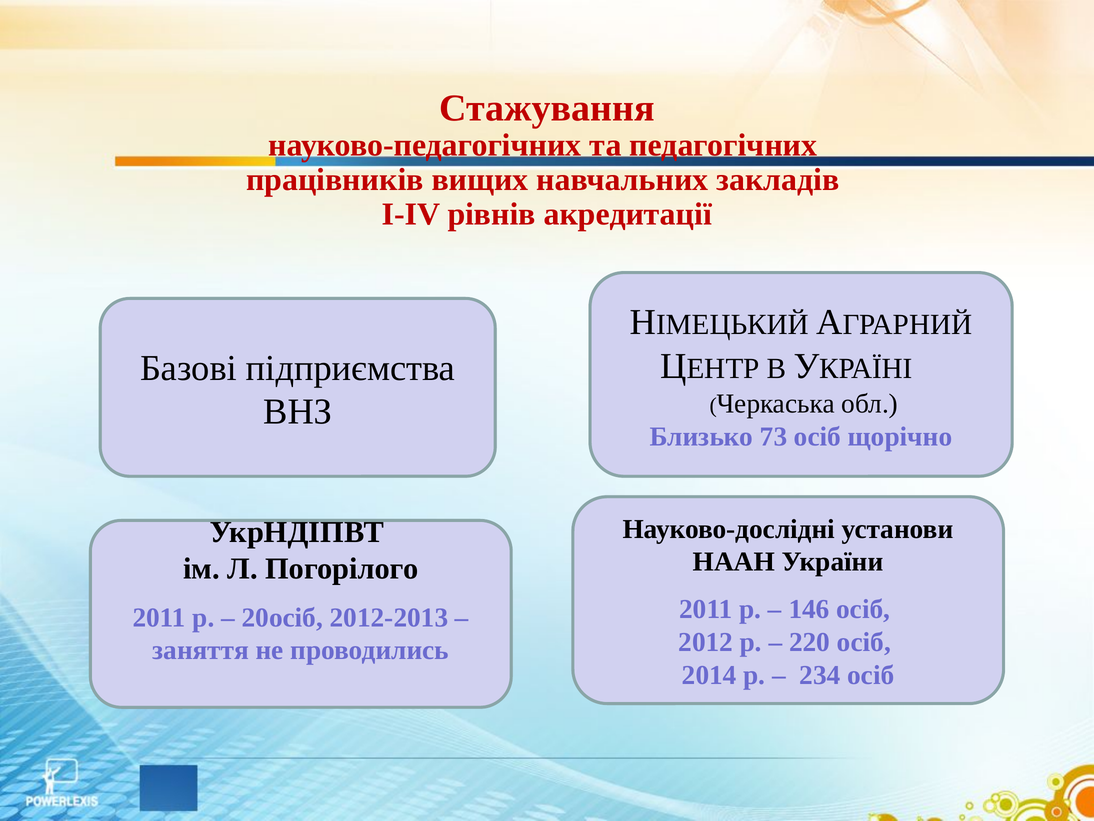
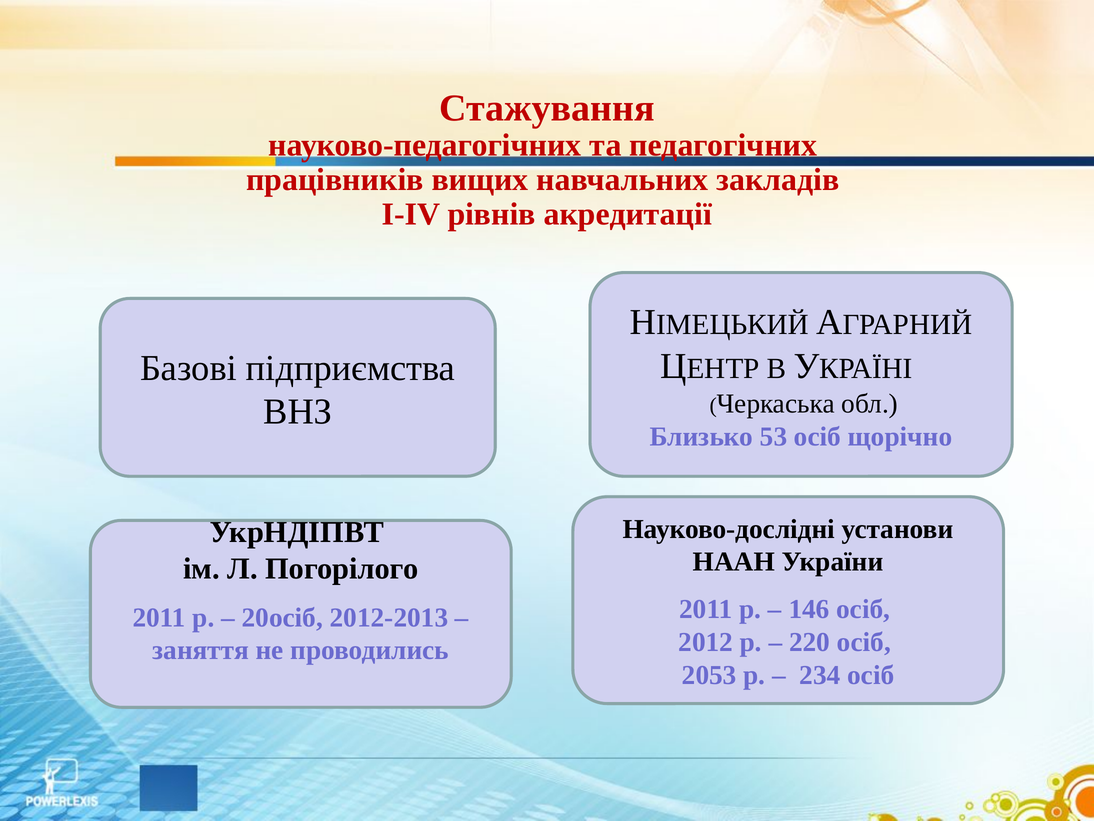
73: 73 -> 53 (774, 436)
2014: 2014 -> 2053 (709, 675)
